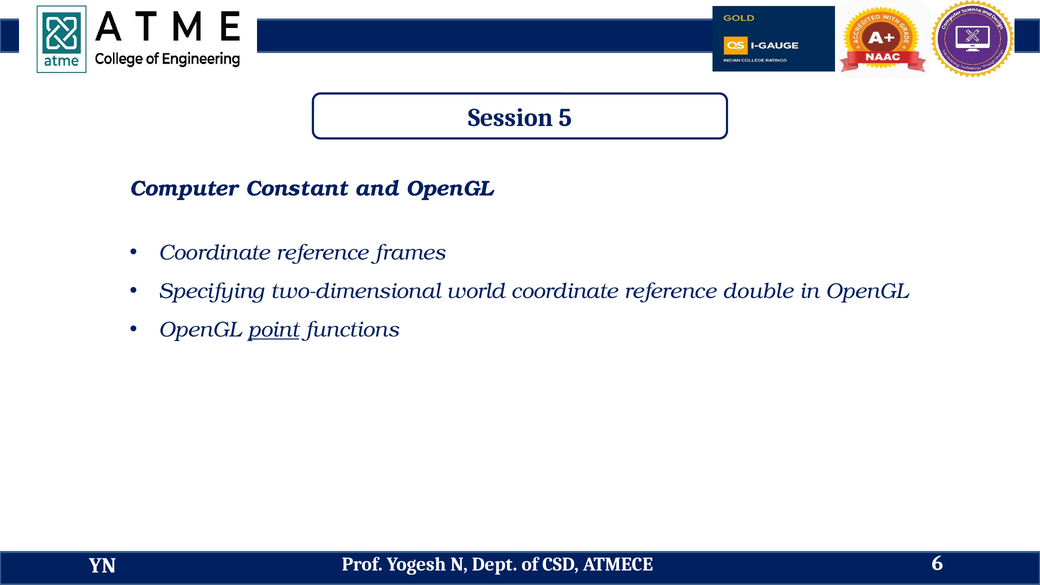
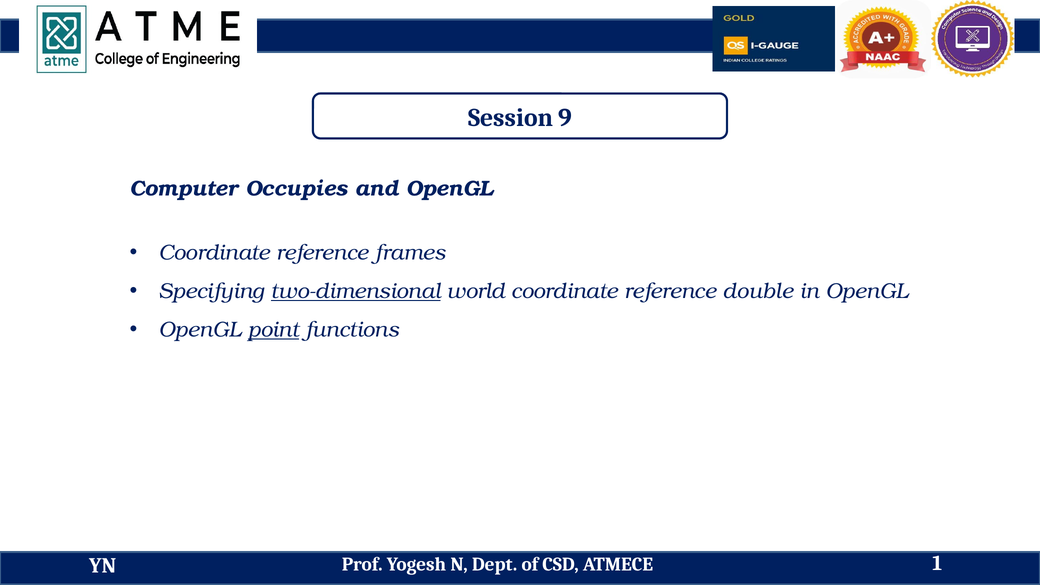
5: 5 -> 9 (565, 118)
Constant: Constant -> Occupies (296, 189)
two-dimensional underline: none -> present (356, 291)
6: 6 -> 1 (937, 563)
